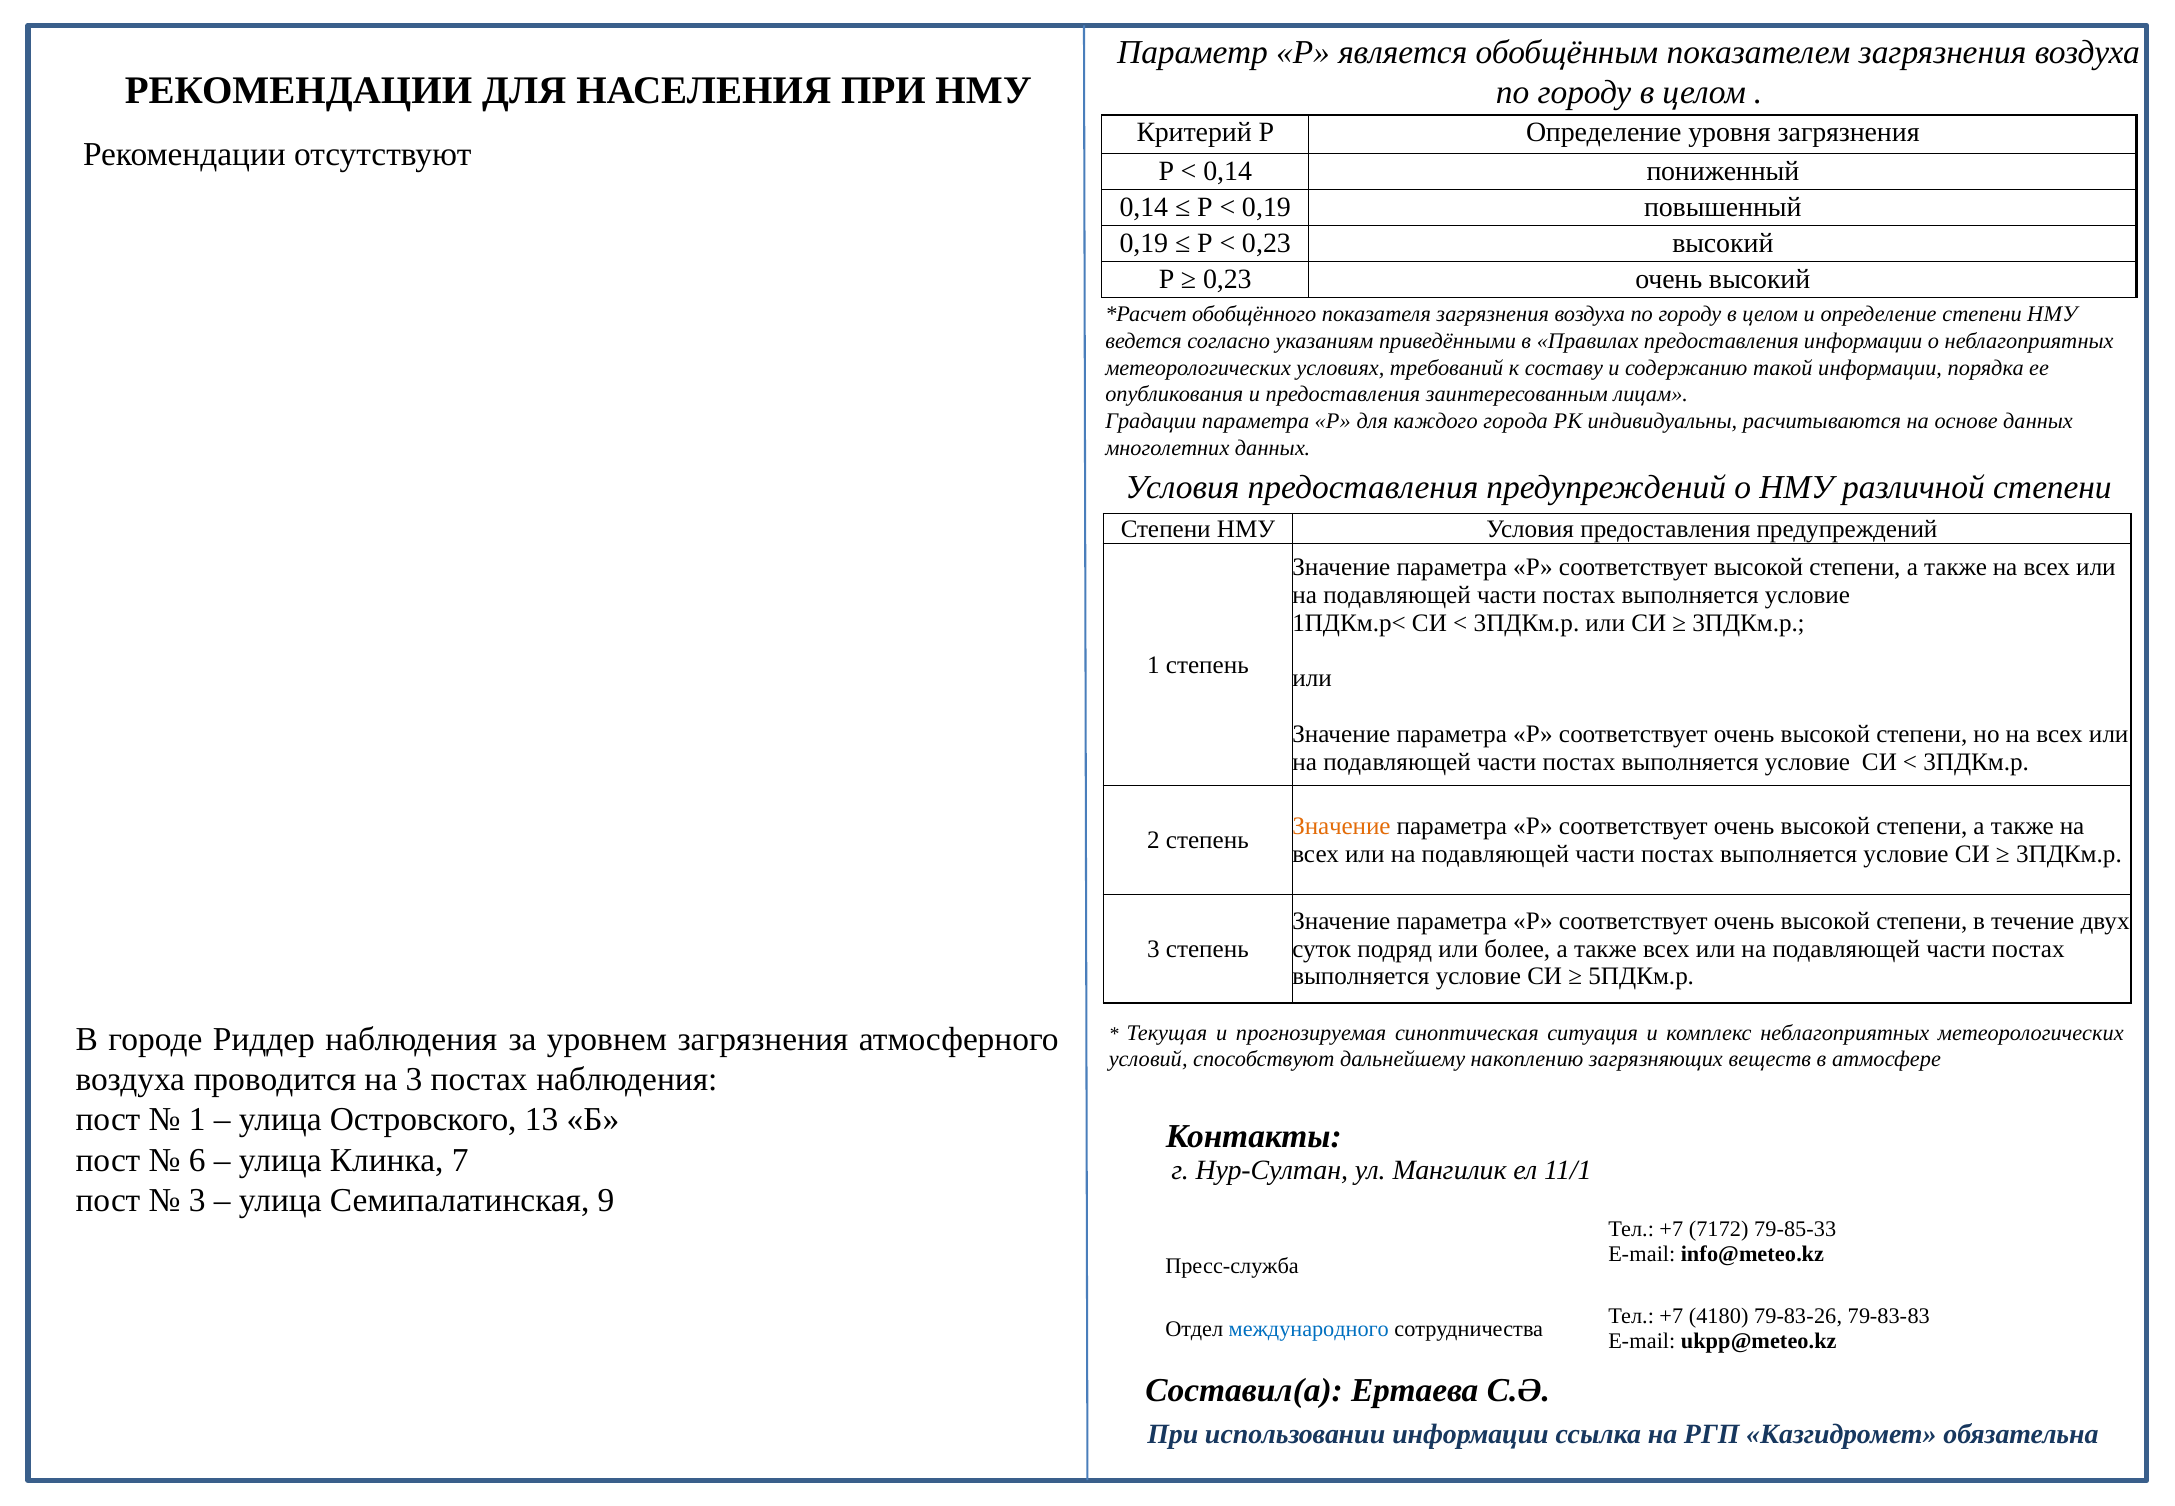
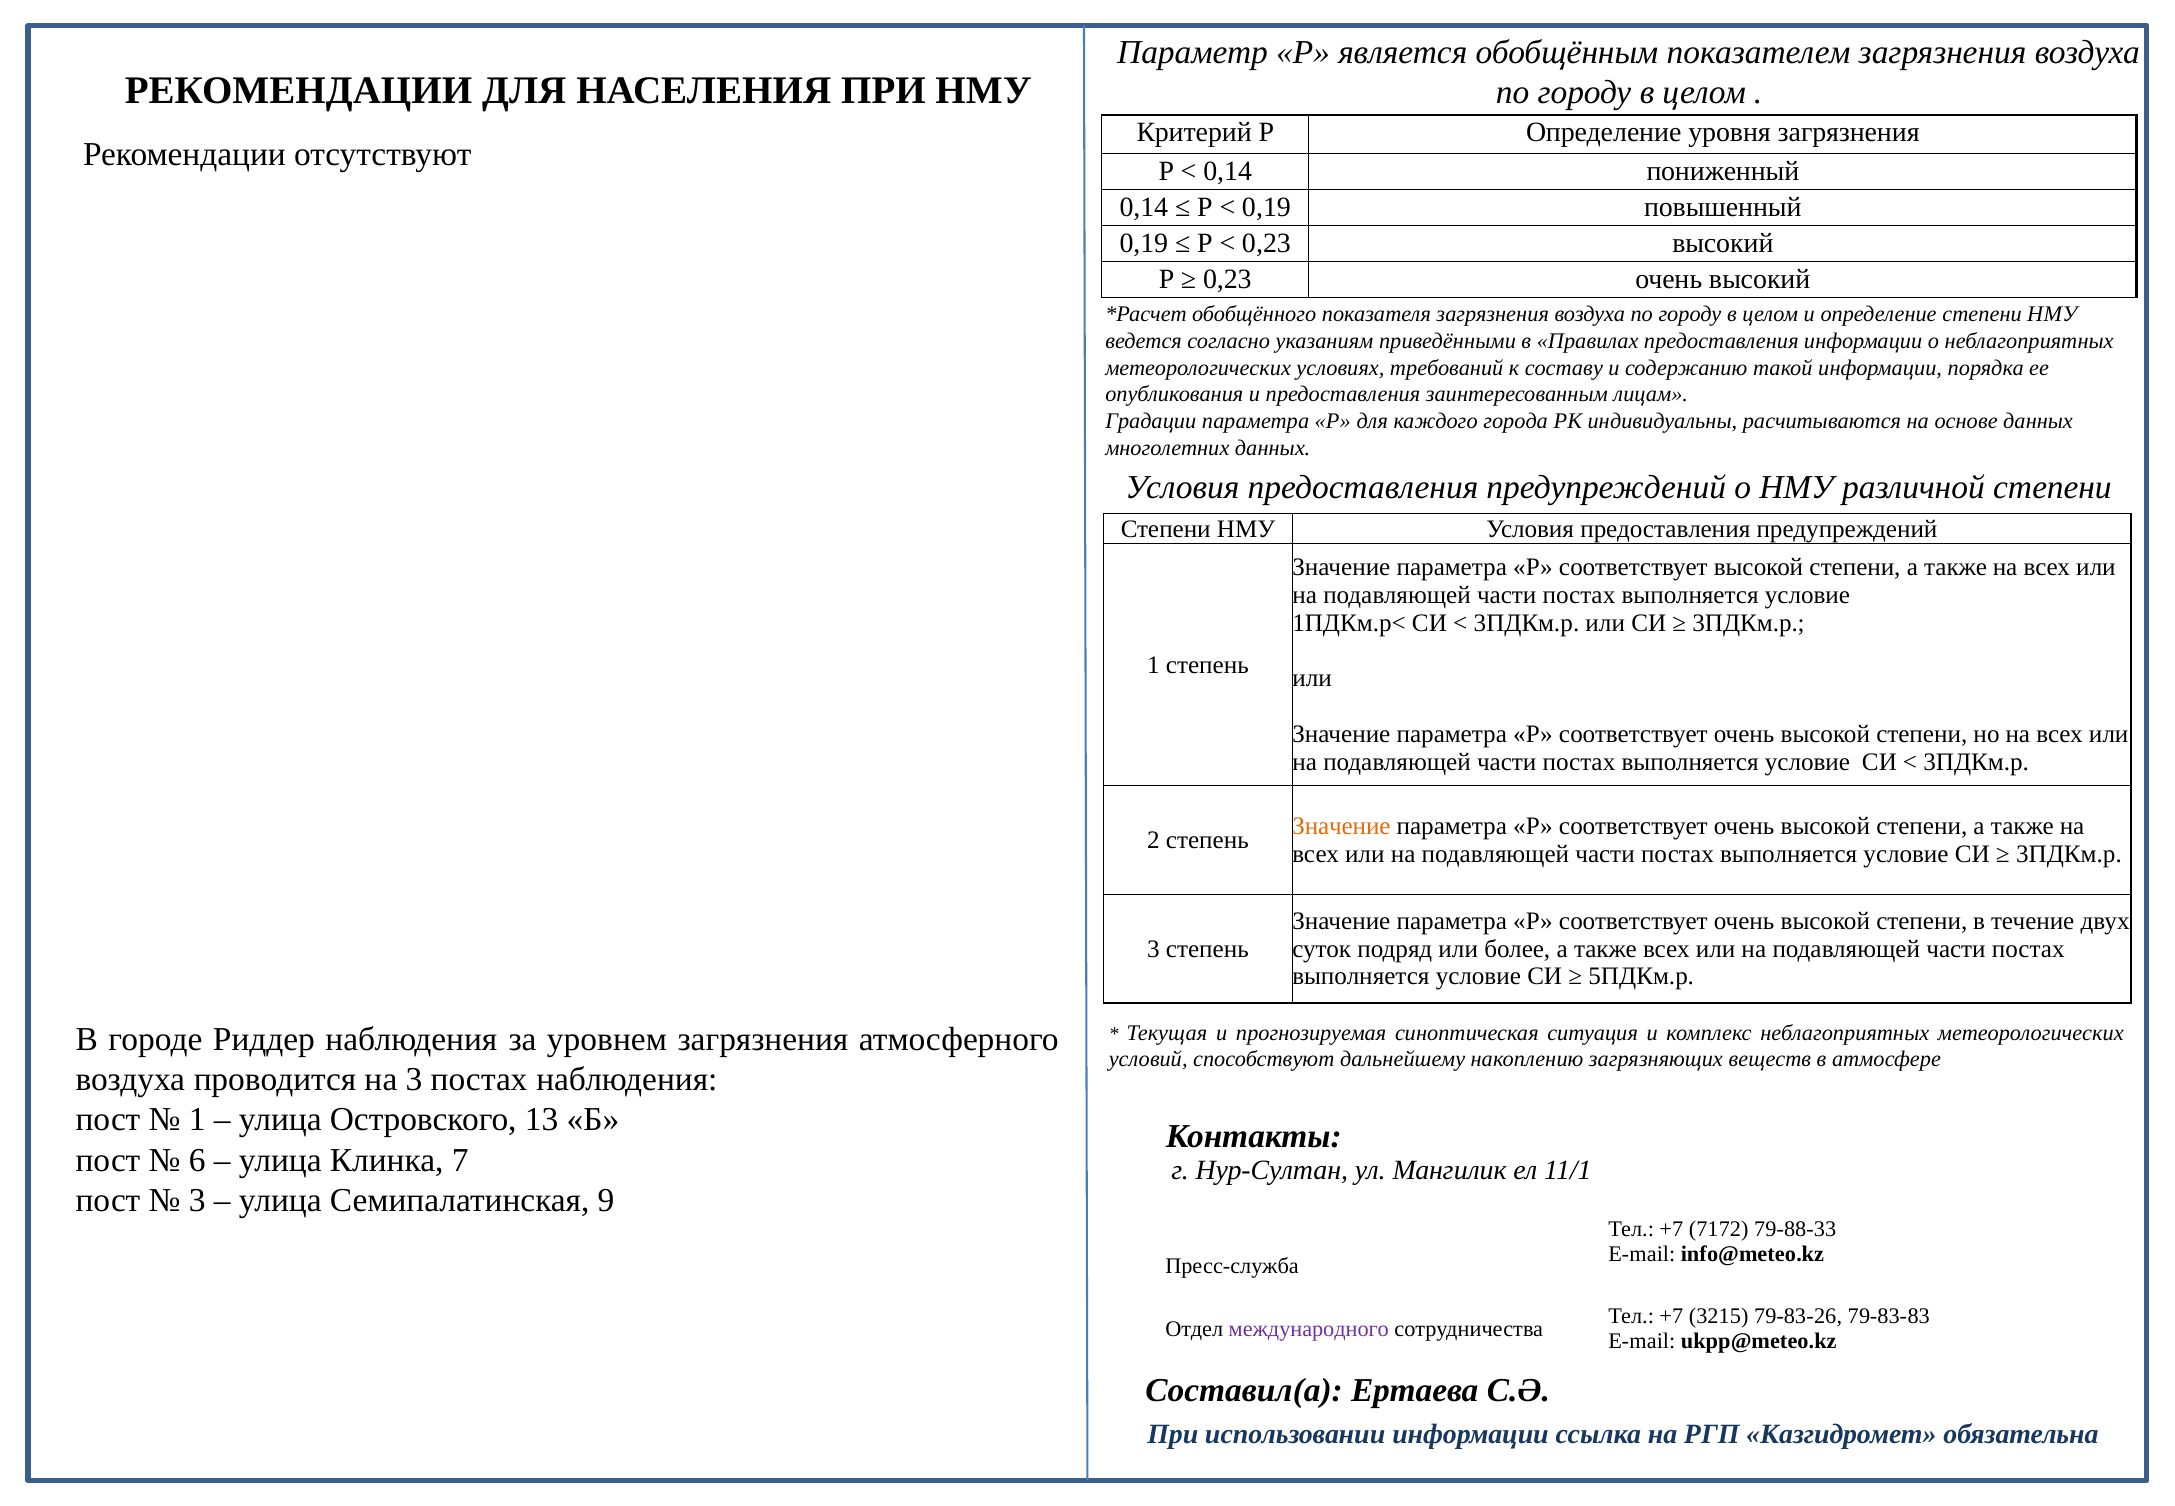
79-85-33: 79-85-33 -> 79-88-33 (1795, 1229)
4180: 4180 -> 3215 (1719, 1316)
международного colour: blue -> purple (1309, 1329)
